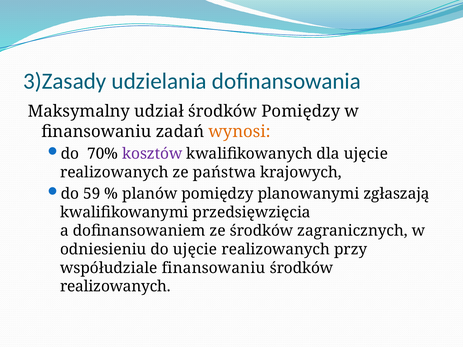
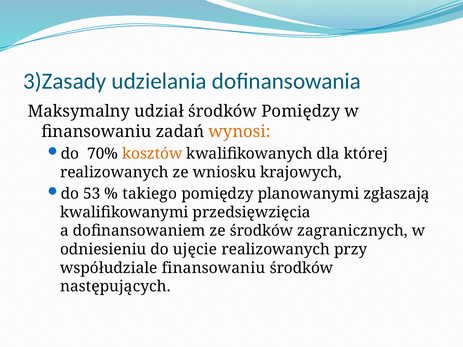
kosztów colour: purple -> orange (152, 154)
dla ujęcie: ujęcie -> której (366, 154)
państwa: państwa -> wniosku (224, 172)
59: 59 -> 53 (92, 194)
planów: planów -> takiego (150, 194)
realizowanych: realizowanych -> następujących (115, 287)
